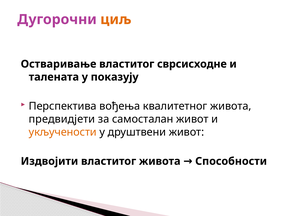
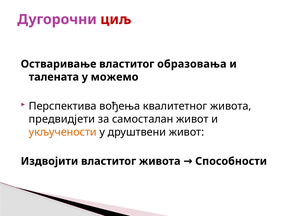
циљ colour: orange -> red (116, 19)
сврсисходне: сврсисходне -> образовања (192, 64)
показују: показују -> можемо (115, 77)
